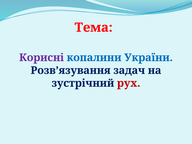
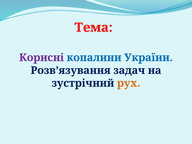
рух colour: red -> orange (129, 83)
